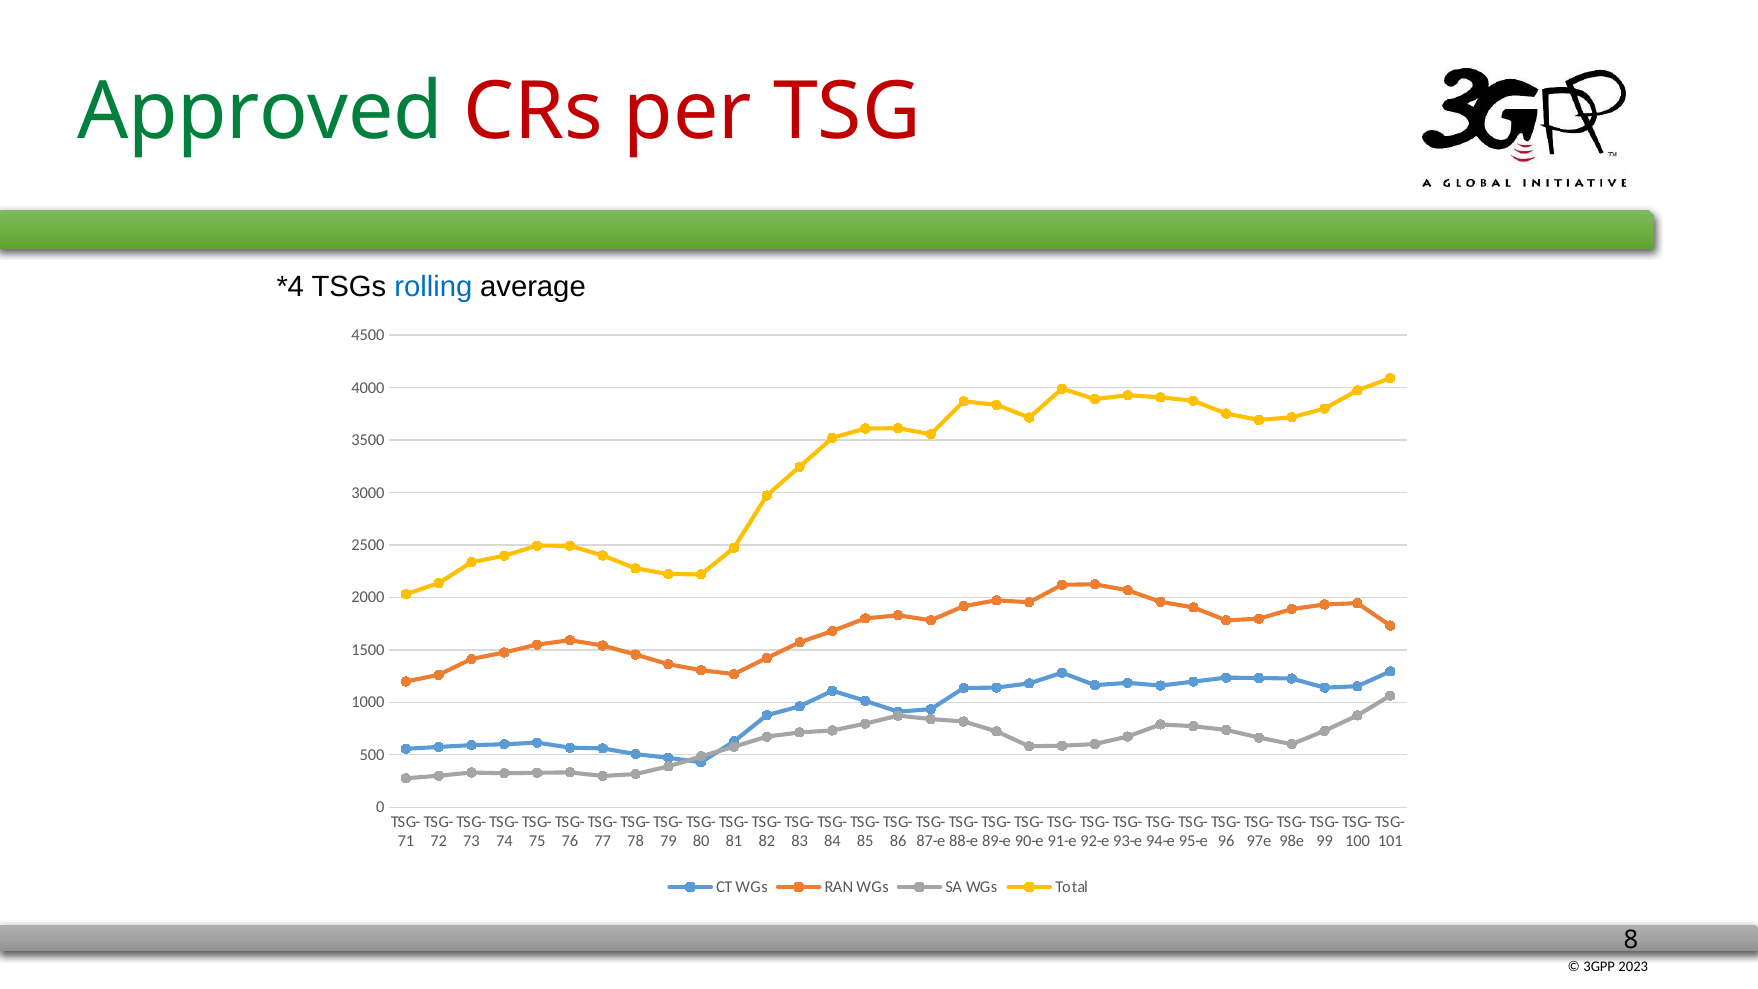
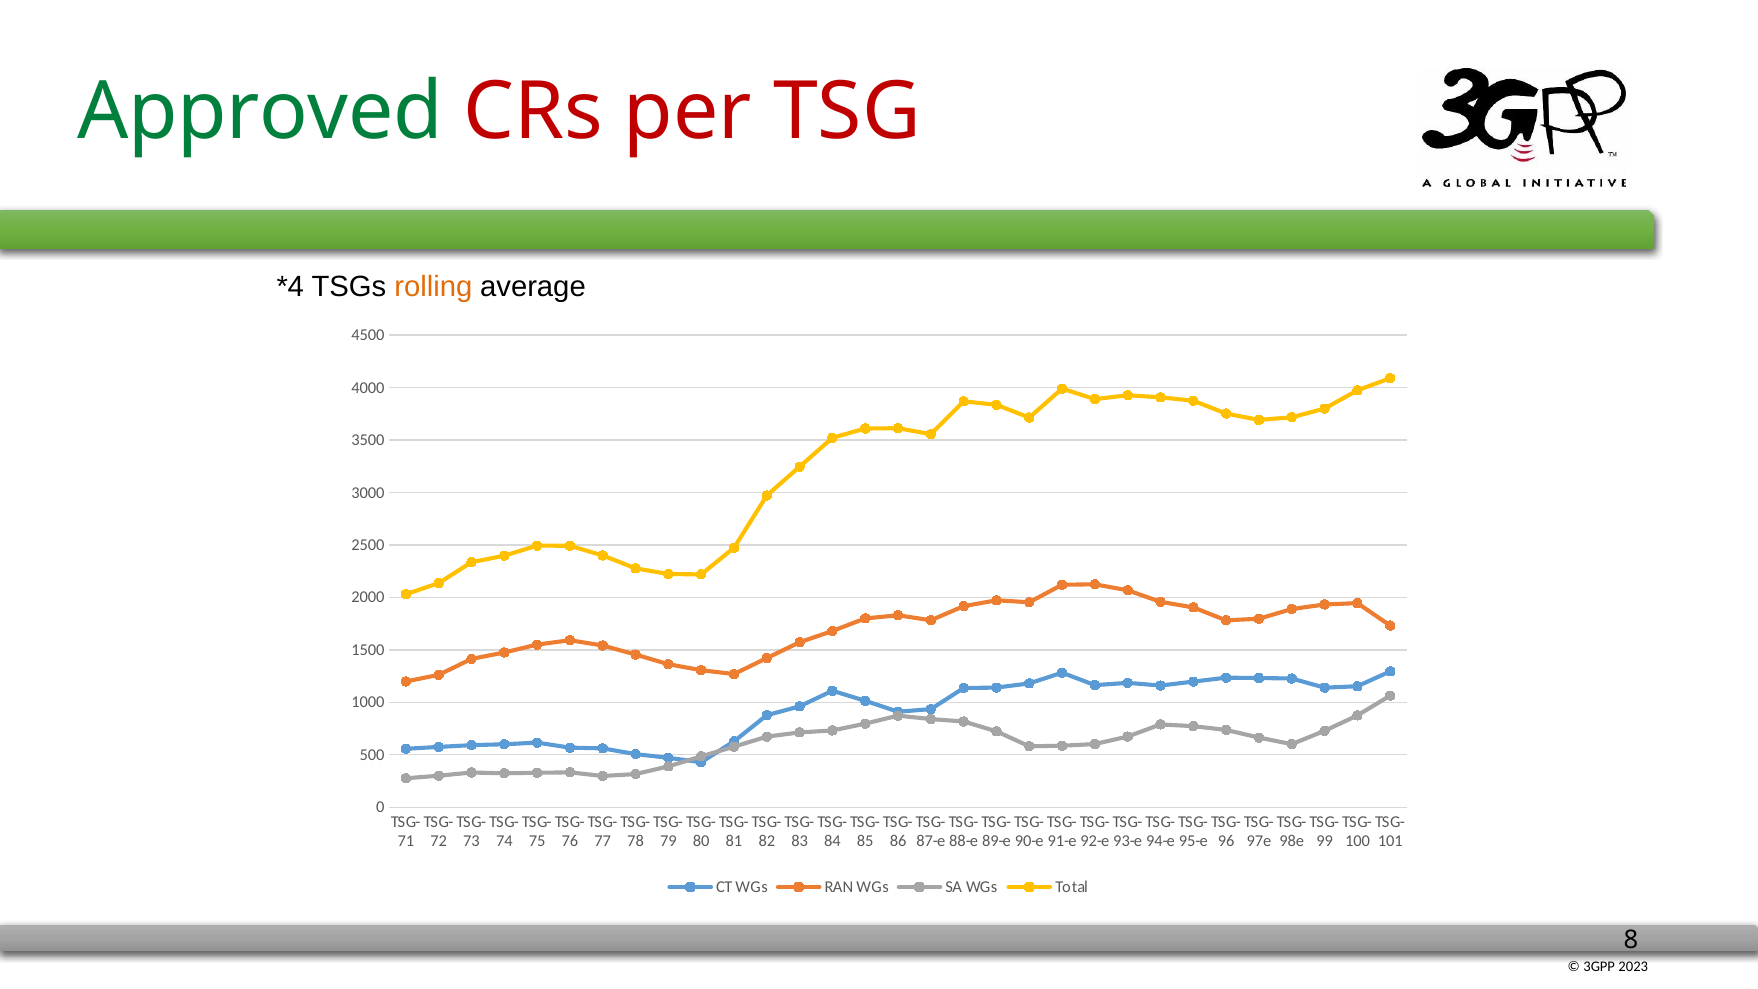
rolling colour: blue -> orange (433, 287)
